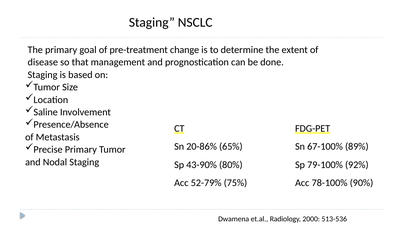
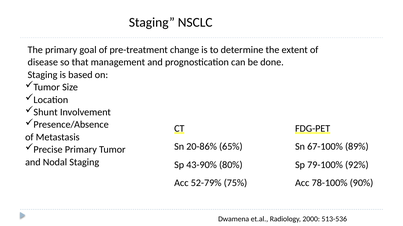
Saline: Saline -> Shunt (46, 113)
